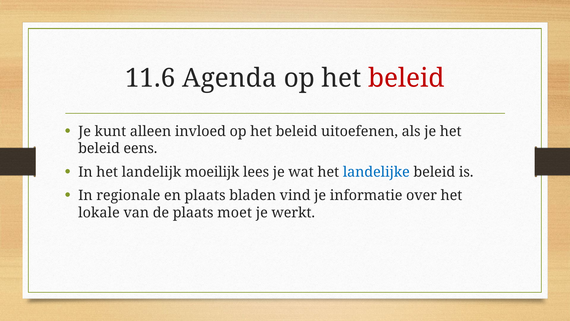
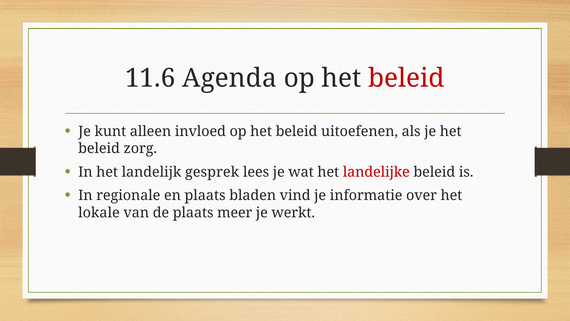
eens: eens -> zorg (140, 148)
moeilijk: moeilijk -> gesprek (212, 172)
landelijke colour: blue -> red (376, 172)
moet: moet -> meer (235, 212)
